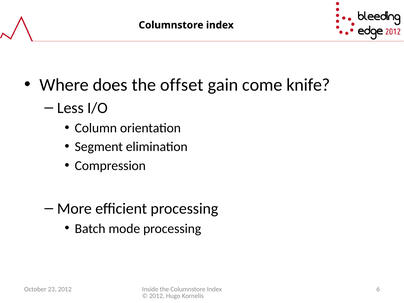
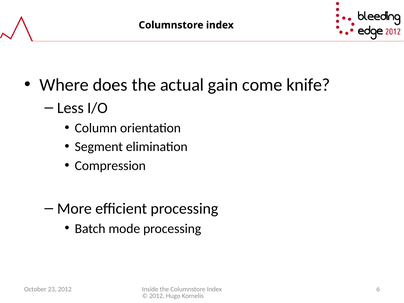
offset: offset -> actual (182, 85)
